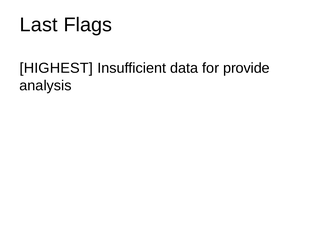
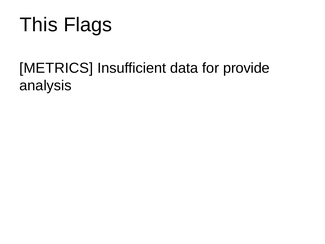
Last: Last -> This (39, 25)
HIGHEST: HIGHEST -> METRICS (56, 68)
